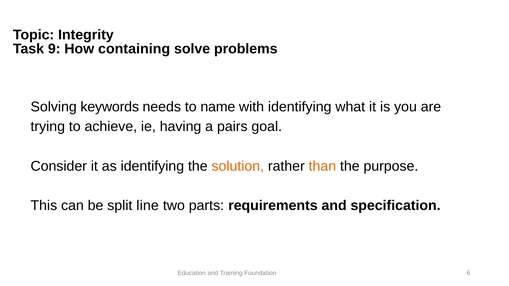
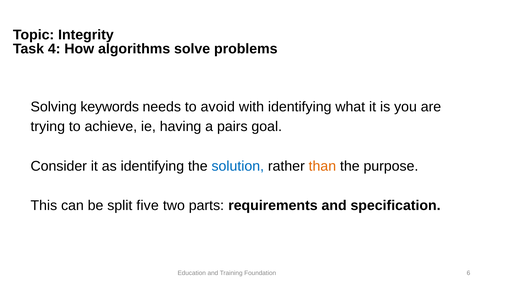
9: 9 -> 4 (54, 49)
containing: containing -> algorithms (134, 49)
name: name -> avoid (218, 107)
solution colour: orange -> blue (238, 166)
line: line -> five (148, 206)
